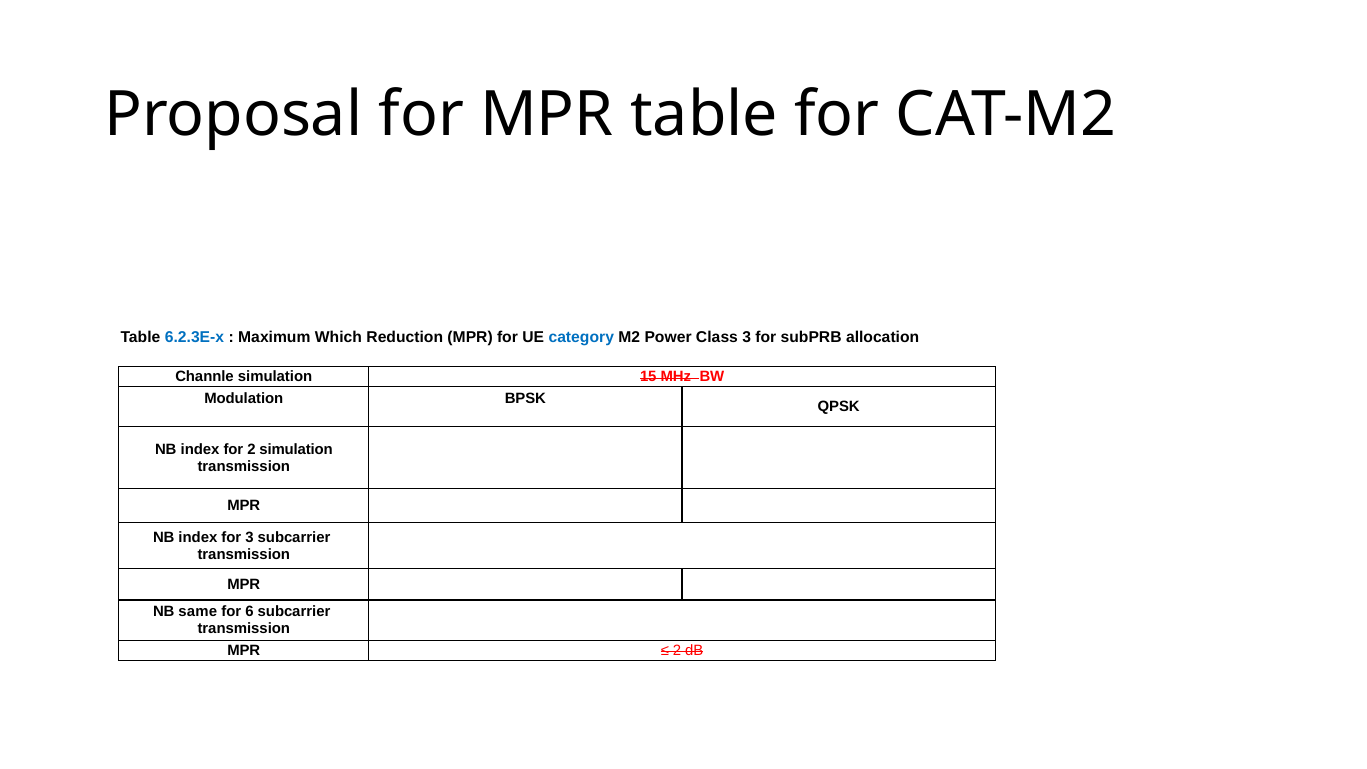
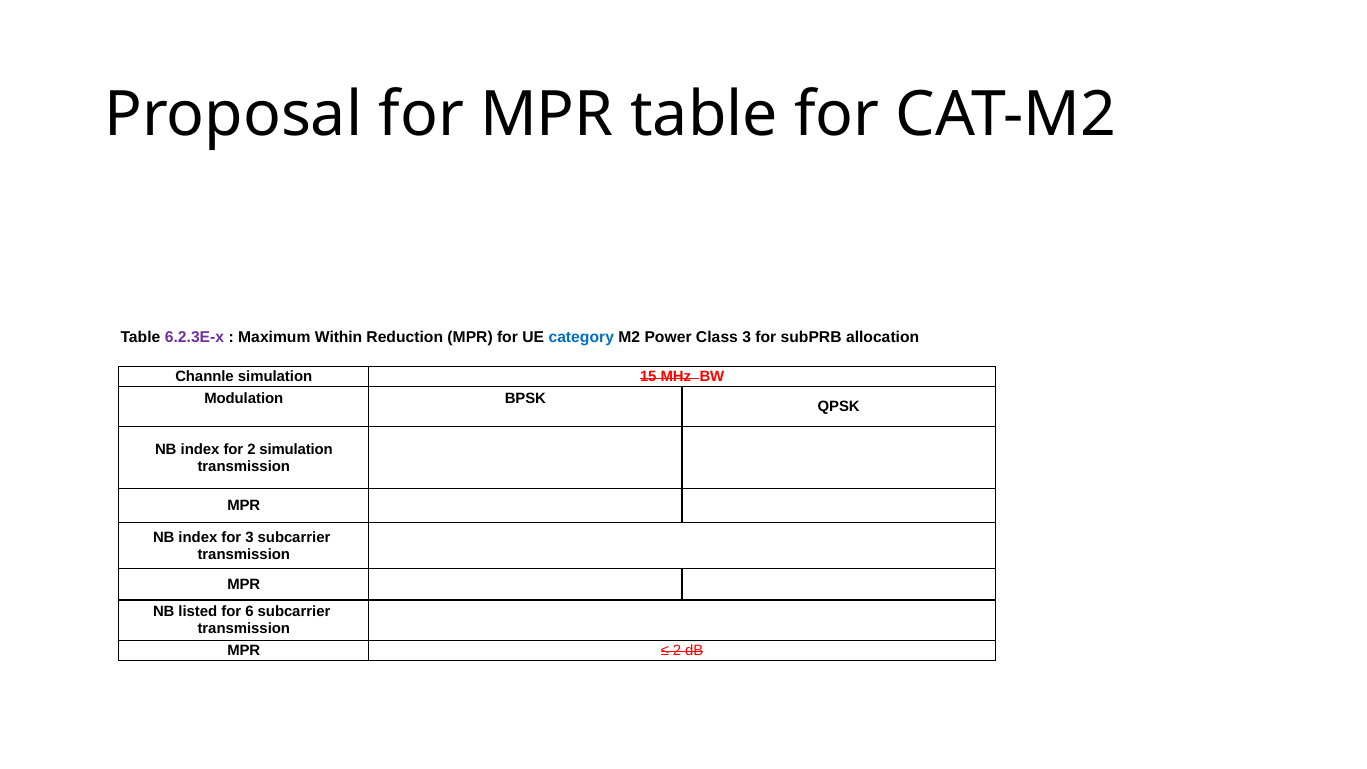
6.2.3E-x colour: blue -> purple (194, 337)
Which: Which -> Within (339, 337)
same: same -> listed (198, 612)
